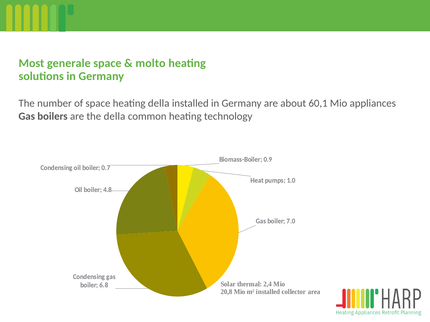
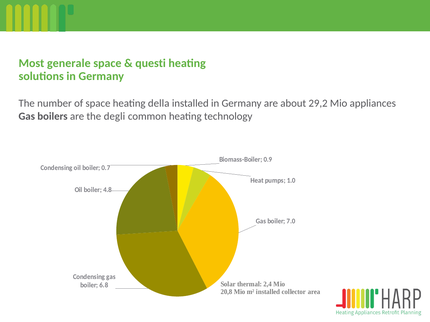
molto: molto -> questi (151, 63)
60,1: 60,1 -> 29,2 (318, 104)
the della: della -> degli (114, 117)
